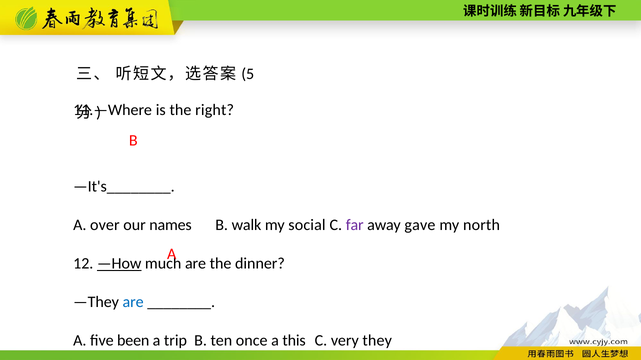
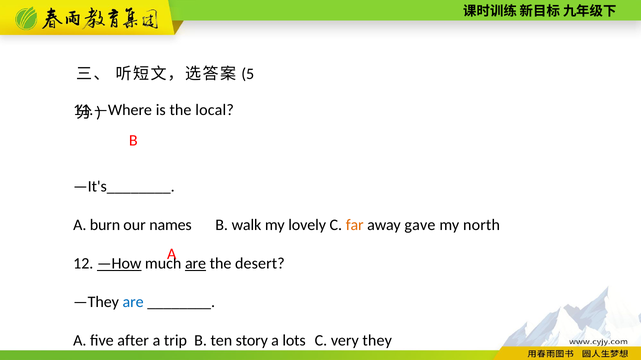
right: right -> local (215, 110)
over: over -> burn (105, 225)
social: social -> lovely (307, 225)
far colour: purple -> orange (355, 225)
are underline: none -> present (196, 264)
dinner: dinner -> desert (260, 264)
been: been -> after (133, 341)
once: once -> story (252, 341)
this: this -> lots (294, 341)
